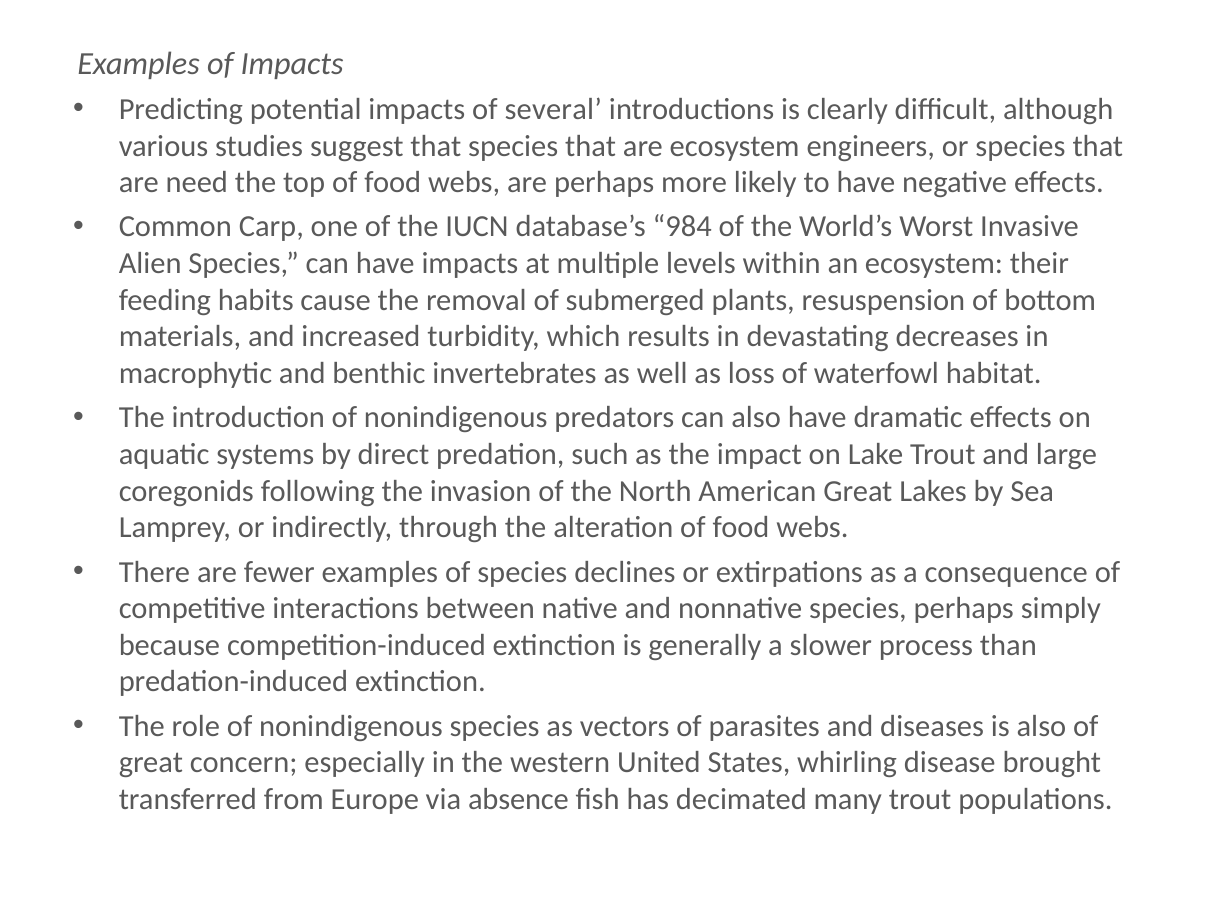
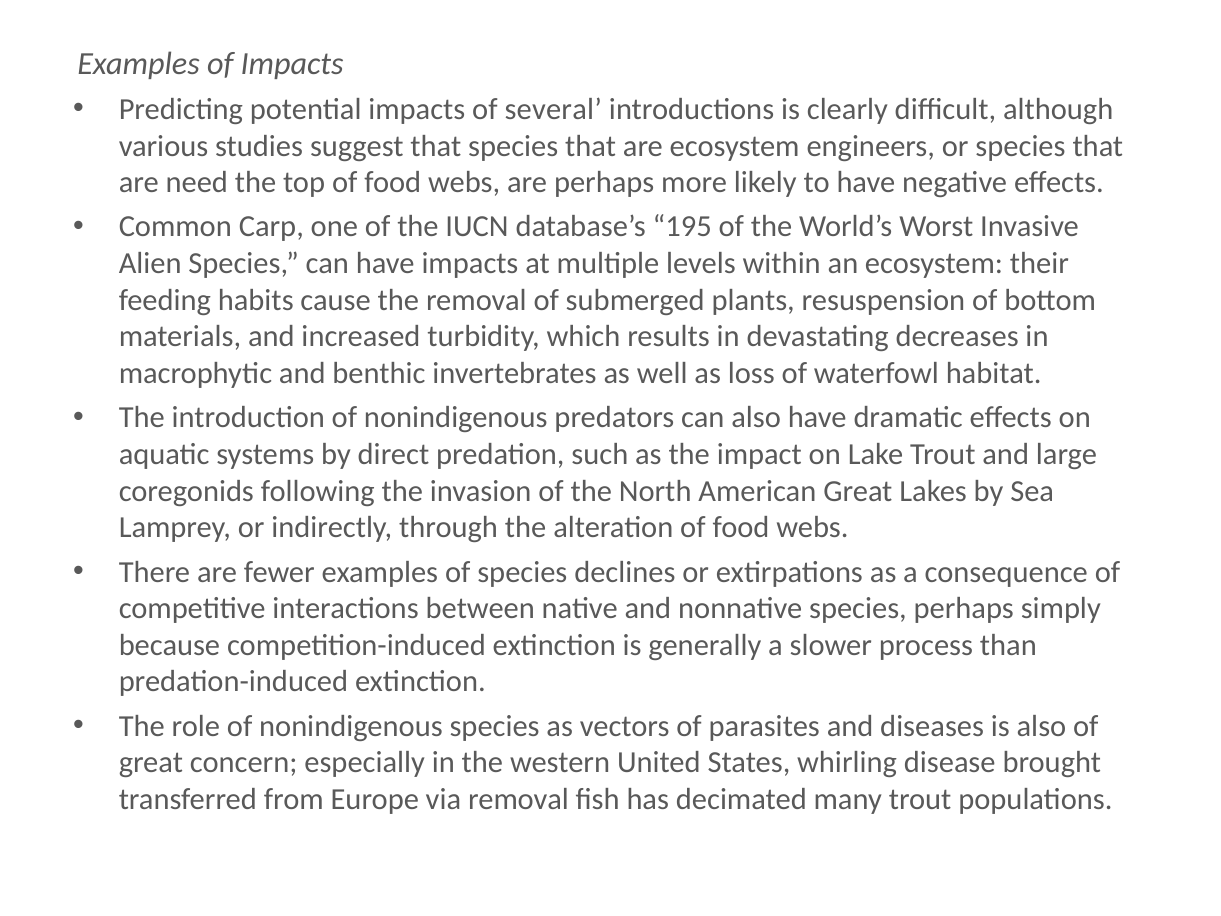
984: 984 -> 195 (682, 227)
via absence: absence -> removal (518, 799)
